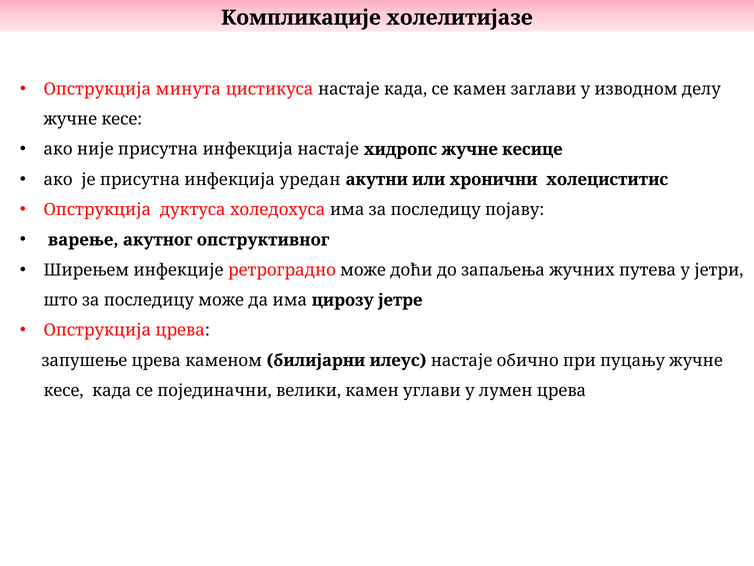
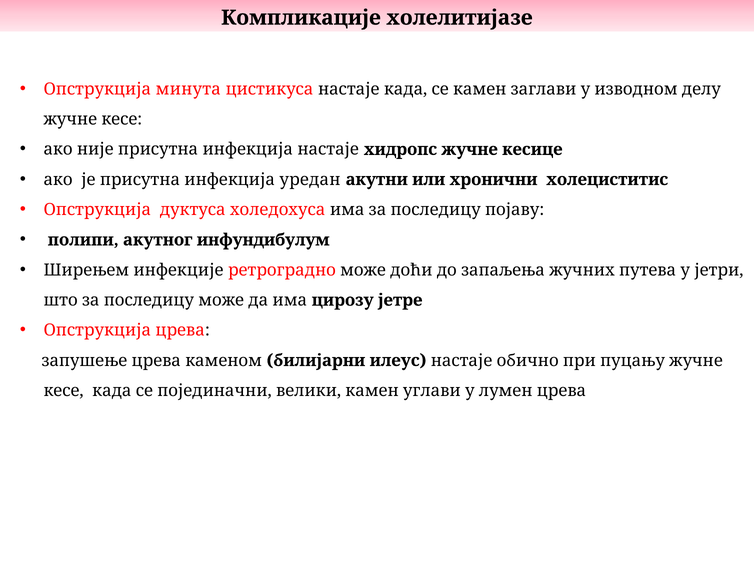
варење: варење -> полипи (83, 240)
опструктивног: опструктивног -> инфундибулум (263, 240)
